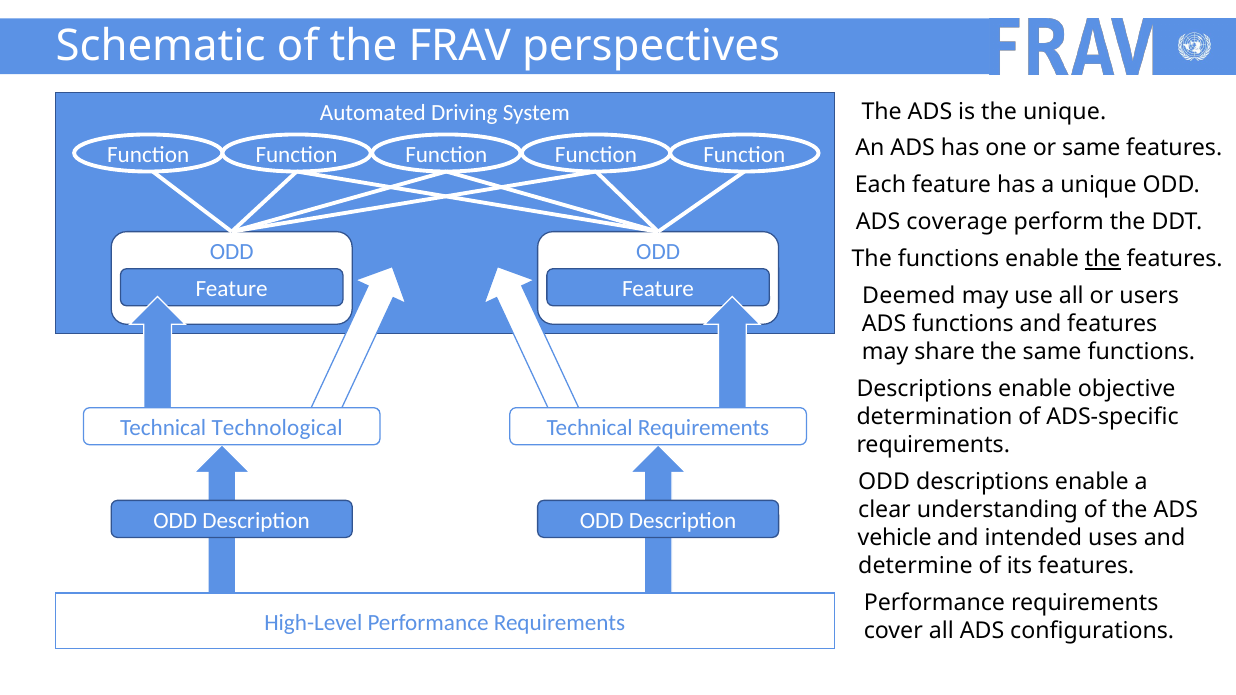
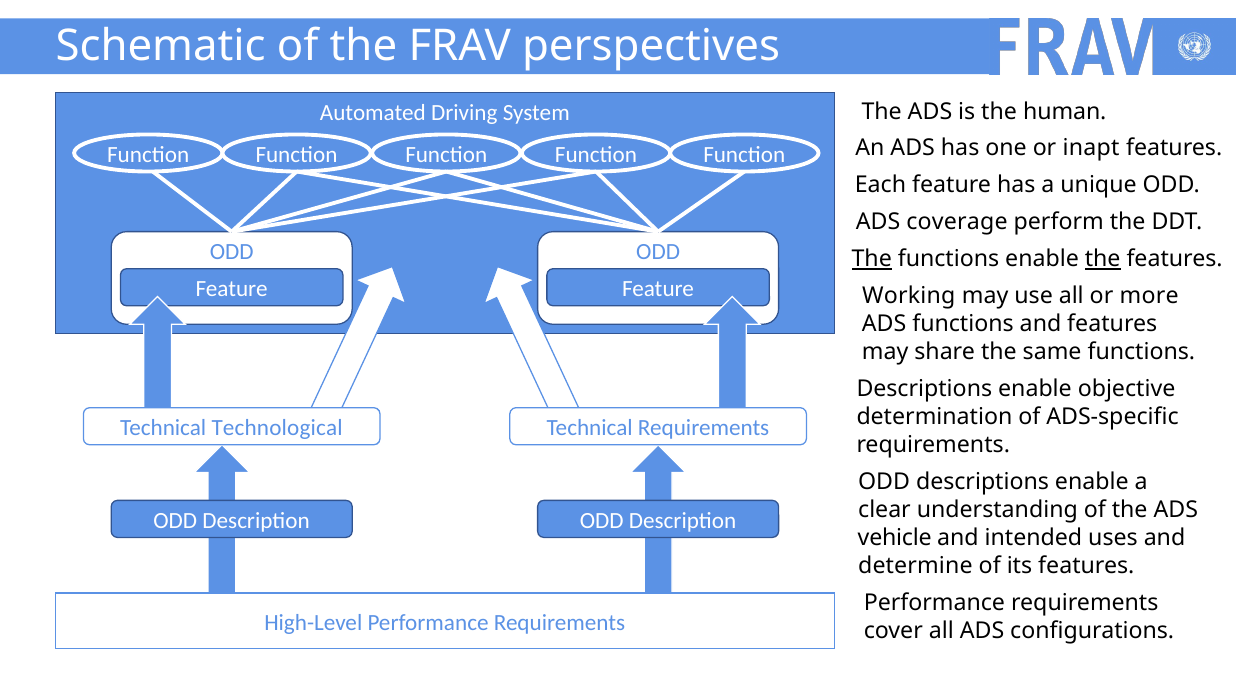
the unique: unique -> human (1065, 111)
or same: same -> inapt (1091, 148)
The underline: none -> present (872, 259)
Deemed: Deemed -> Working (909, 296)
users: users -> more (1149, 296)
